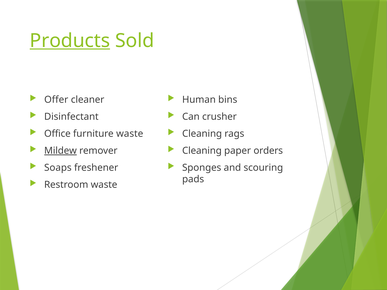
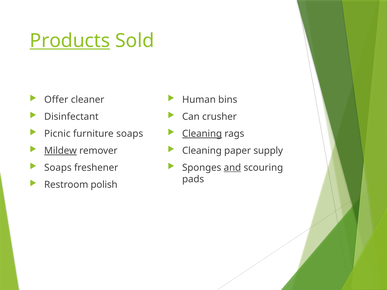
Office: Office -> Picnic (57, 134)
furniture waste: waste -> soaps (130, 134)
Cleaning underline: none -> present (202, 134)
orders: orders -> supply (268, 151)
and underline: none -> present (232, 168)
Restroom waste: waste -> polish (104, 185)
